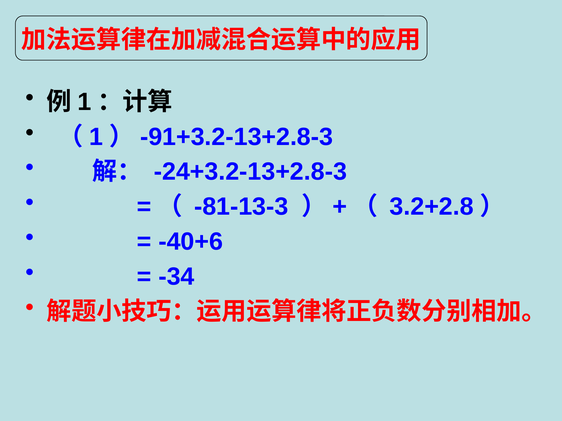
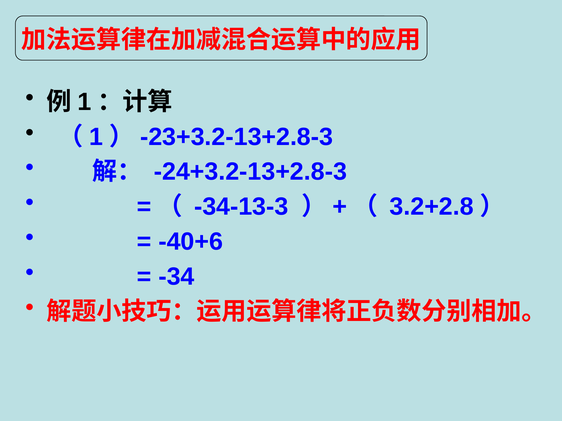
-91+3.2-13+2.8-3: -91+3.2-13+2.8-3 -> -23+3.2-13+2.8-3 (237, 137)
-81-13-3: -81-13-3 -> -34-13-3 (241, 207)
